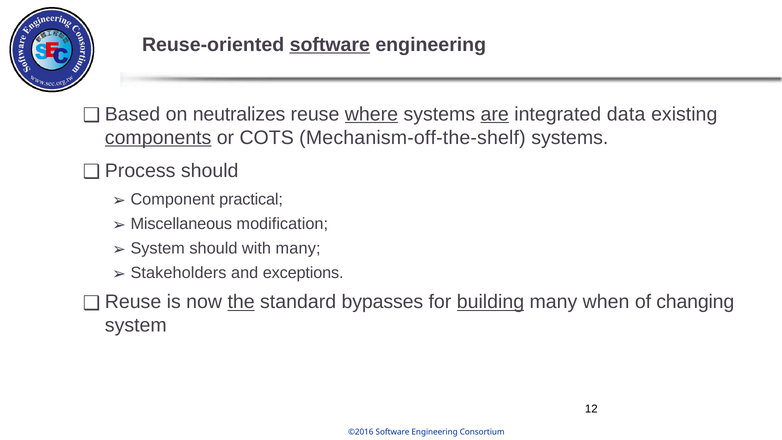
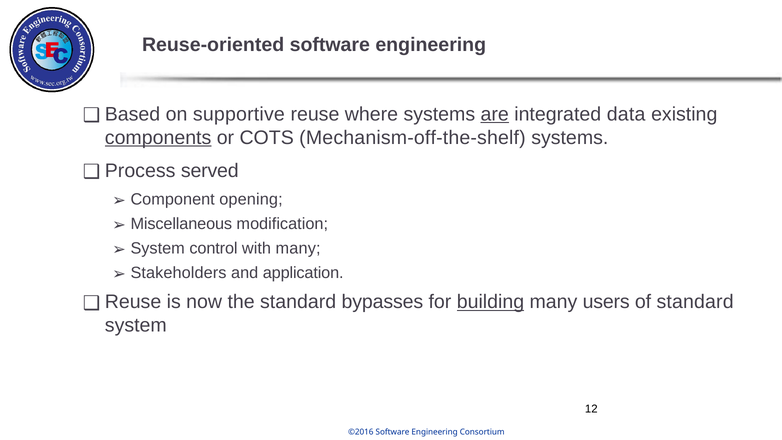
software underline: present -> none (330, 45)
neutralizes: neutralizes -> supportive (239, 114)
where underline: present -> none (371, 114)
should: should -> served (210, 171)
practical: practical -> opening (251, 199)
System should: should -> control (213, 248)
exceptions: exceptions -> application (303, 273)
the underline: present -> none (241, 302)
when: when -> users (606, 302)
of changing: changing -> standard (695, 302)
